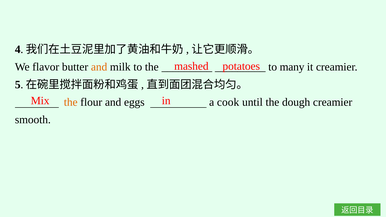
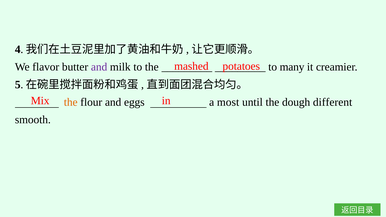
and colour: orange -> purple (99, 67)
cook: cook -> most (228, 102)
dough creamier: creamier -> different (333, 102)
